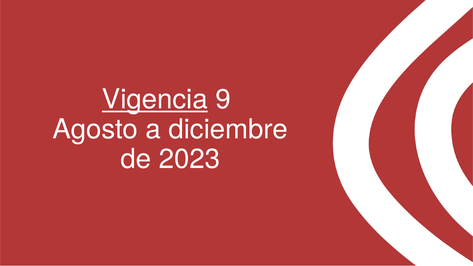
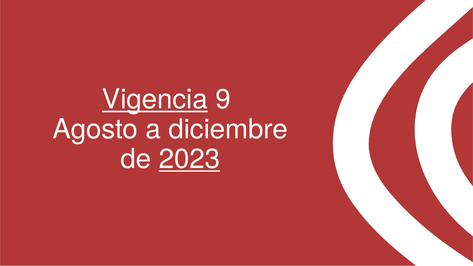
2023 underline: none -> present (189, 159)
